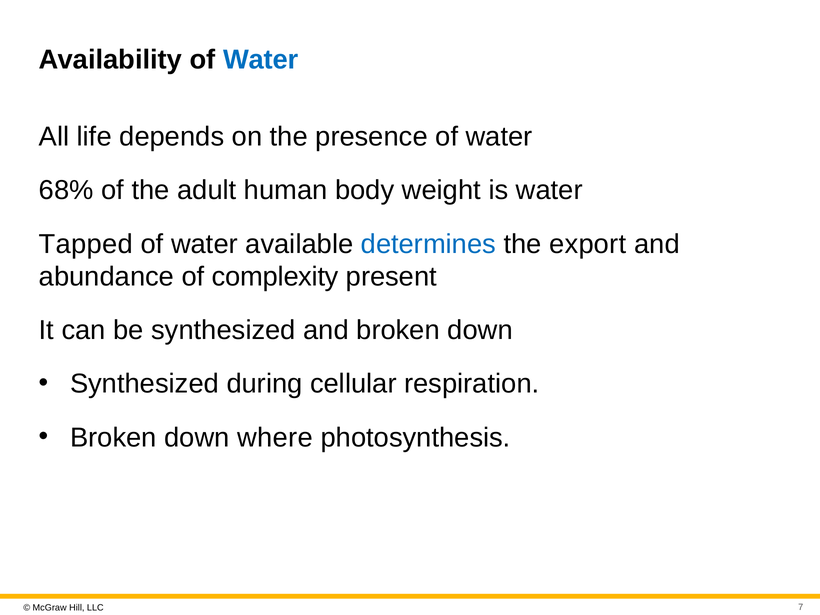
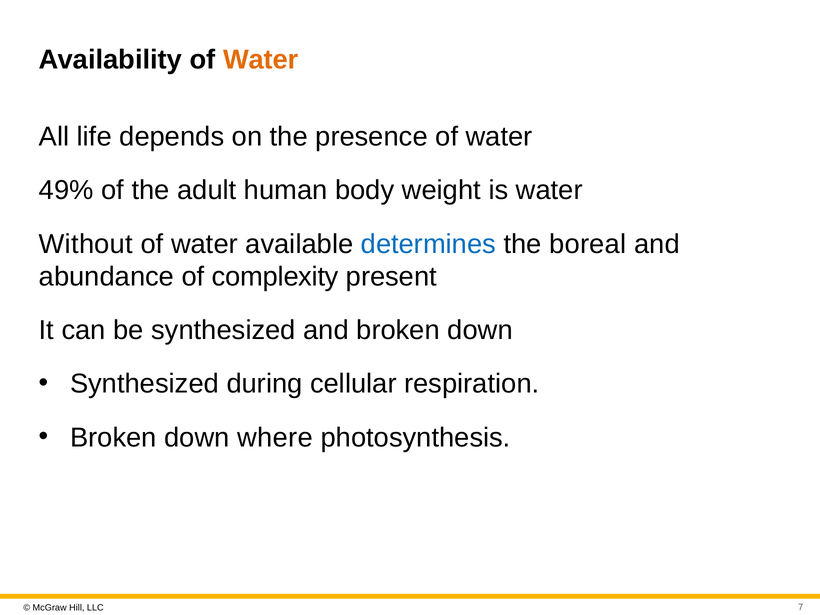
Water colour: blue -> orange (261, 60)
68%: 68% -> 49% (66, 190)
Tapped: Tapped -> Without (86, 244)
export: export -> boreal (588, 244)
